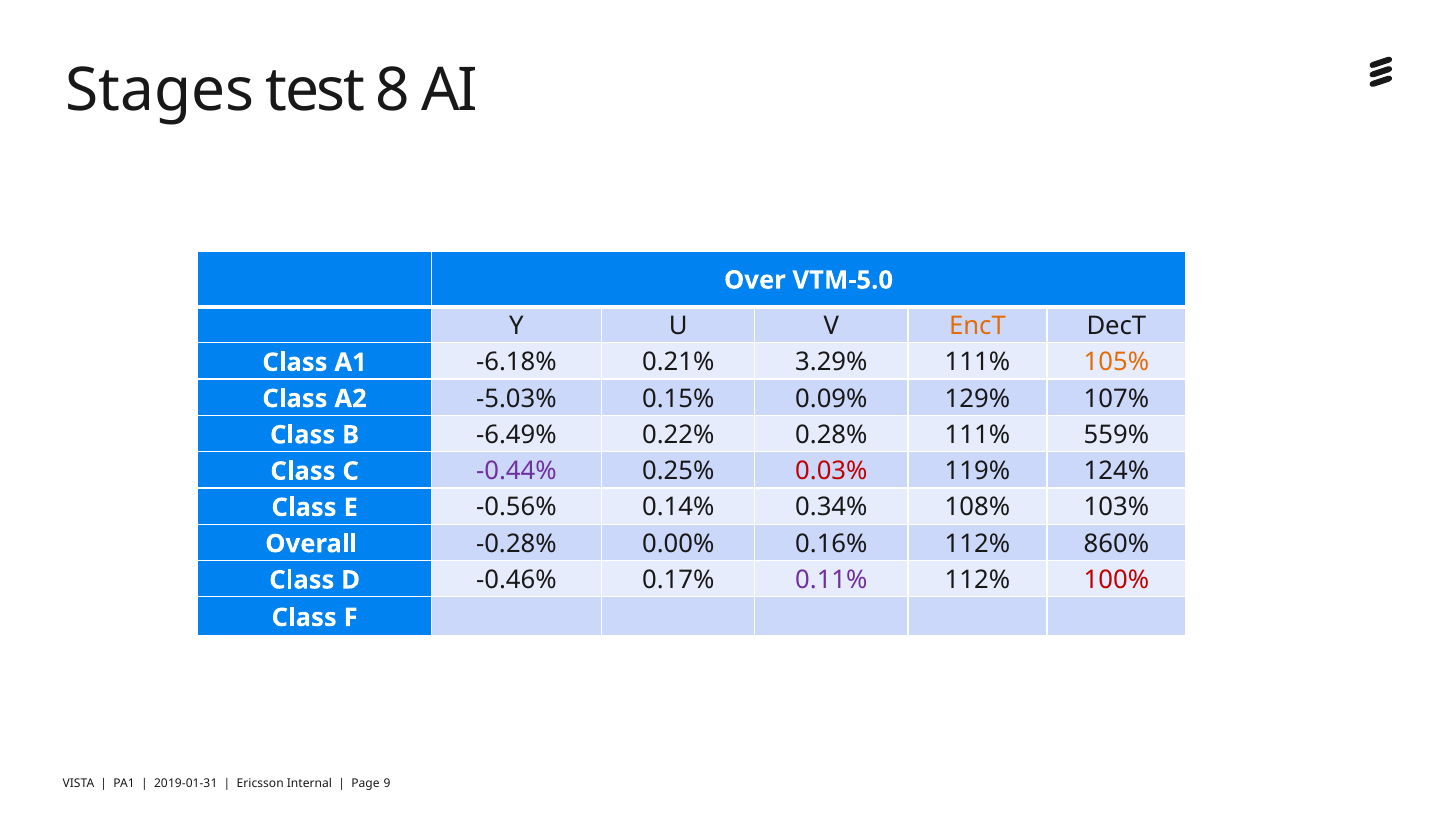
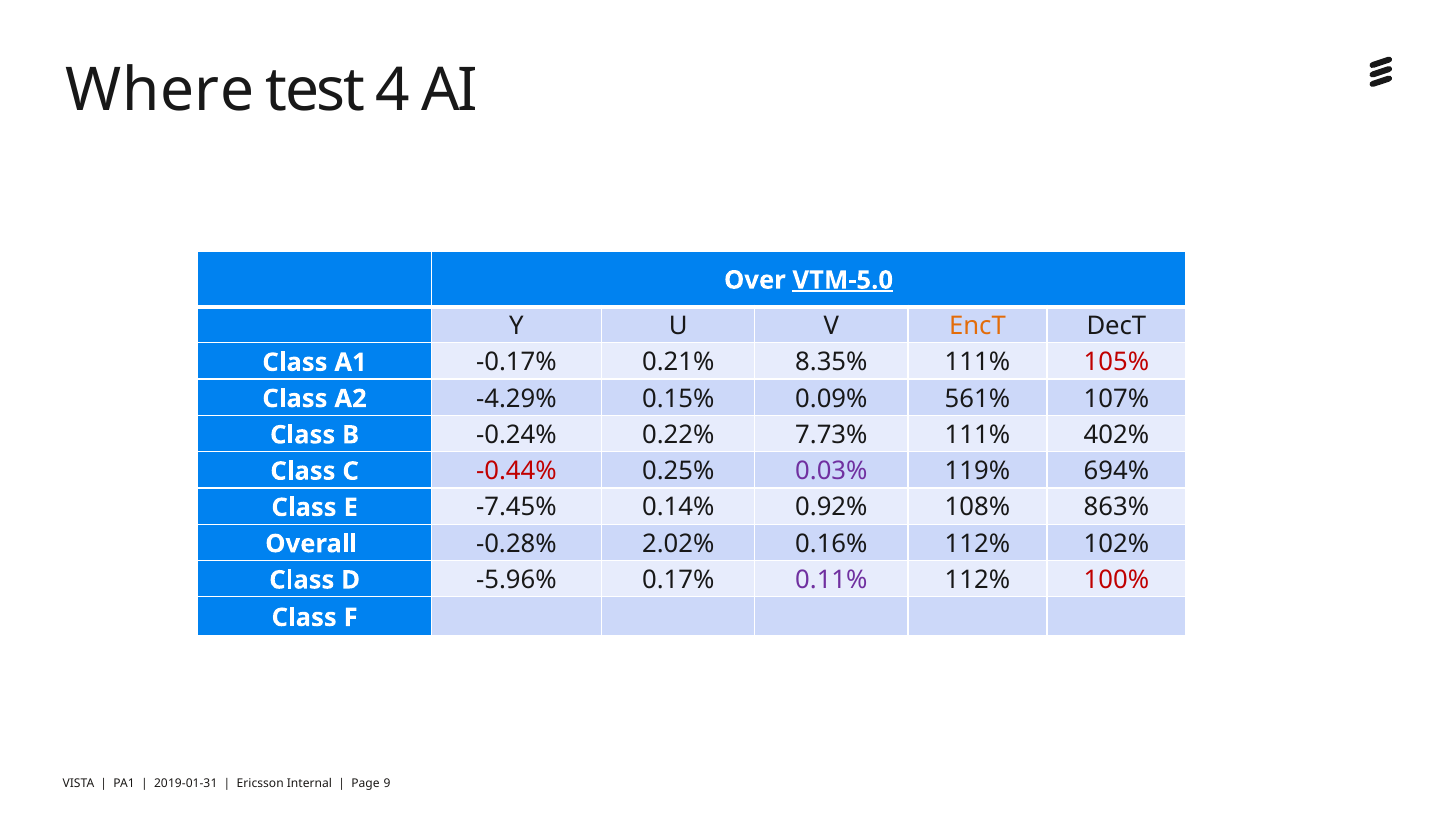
Stages: Stages -> Where (160, 90)
8: 8 -> 4 (393, 90)
VTM-5.0 underline: none -> present (843, 280)
-6.18%: -6.18% -> -0.17% (516, 362)
3.29%: 3.29% -> 8.35% (831, 362)
105% colour: orange -> red (1116, 362)
-5.03%: -5.03% -> -4.29% (516, 399)
129%: 129% -> 561% (977, 399)
-6.49%: -6.49% -> -0.24% (516, 435)
0.28%: 0.28% -> 7.73% (831, 435)
559%: 559% -> 402% (1116, 435)
-0.44% colour: purple -> red (516, 471)
0.03% colour: red -> purple (831, 471)
124%: 124% -> 694% (1116, 471)
-0.56%: -0.56% -> -7.45% (516, 508)
0.34%: 0.34% -> 0.92% (831, 508)
103%: 103% -> 863% (1116, 508)
0.00%: 0.00% -> 2.02% (678, 544)
860%: 860% -> 102% (1116, 544)
-0.46%: -0.46% -> -5.96% (516, 580)
